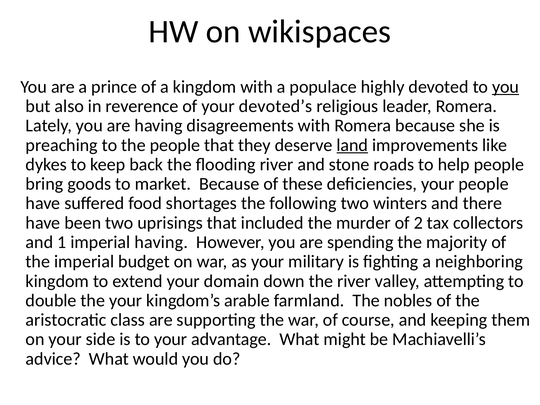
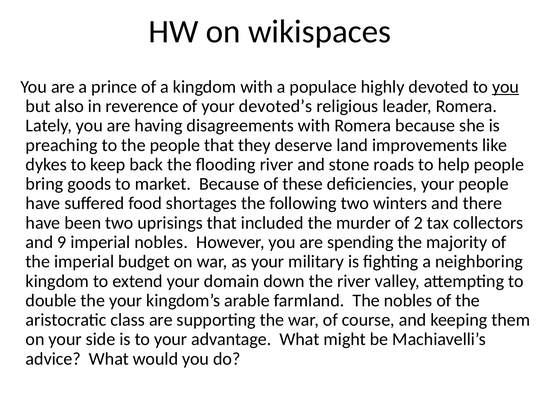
land underline: present -> none (352, 145)
1: 1 -> 9 (62, 242)
imperial having: having -> nobles (161, 242)
